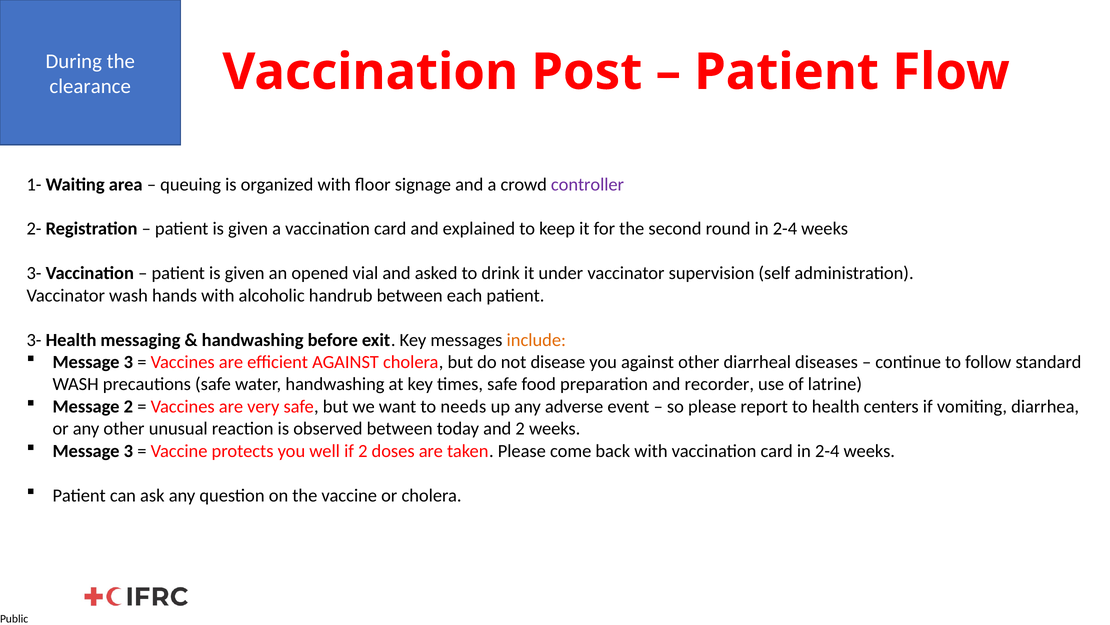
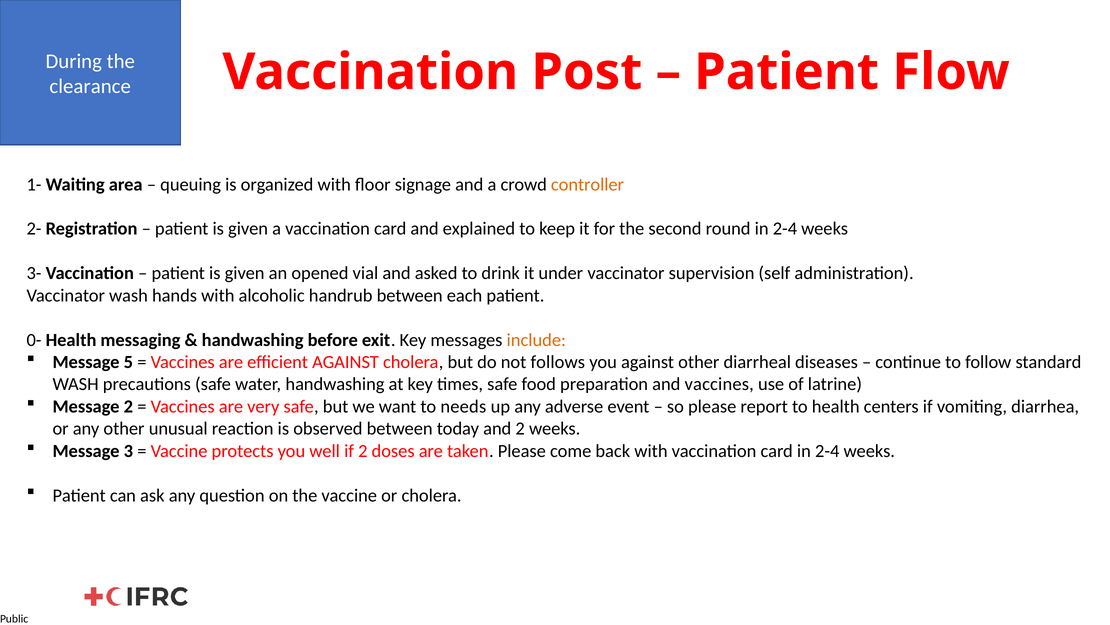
controller colour: purple -> orange (587, 184)
3-: 3- -> 0- (34, 340)
3: 3 -> 5 (128, 362)
disease: disease -> follows (558, 362)
and recorder: recorder -> vaccines (719, 384)
